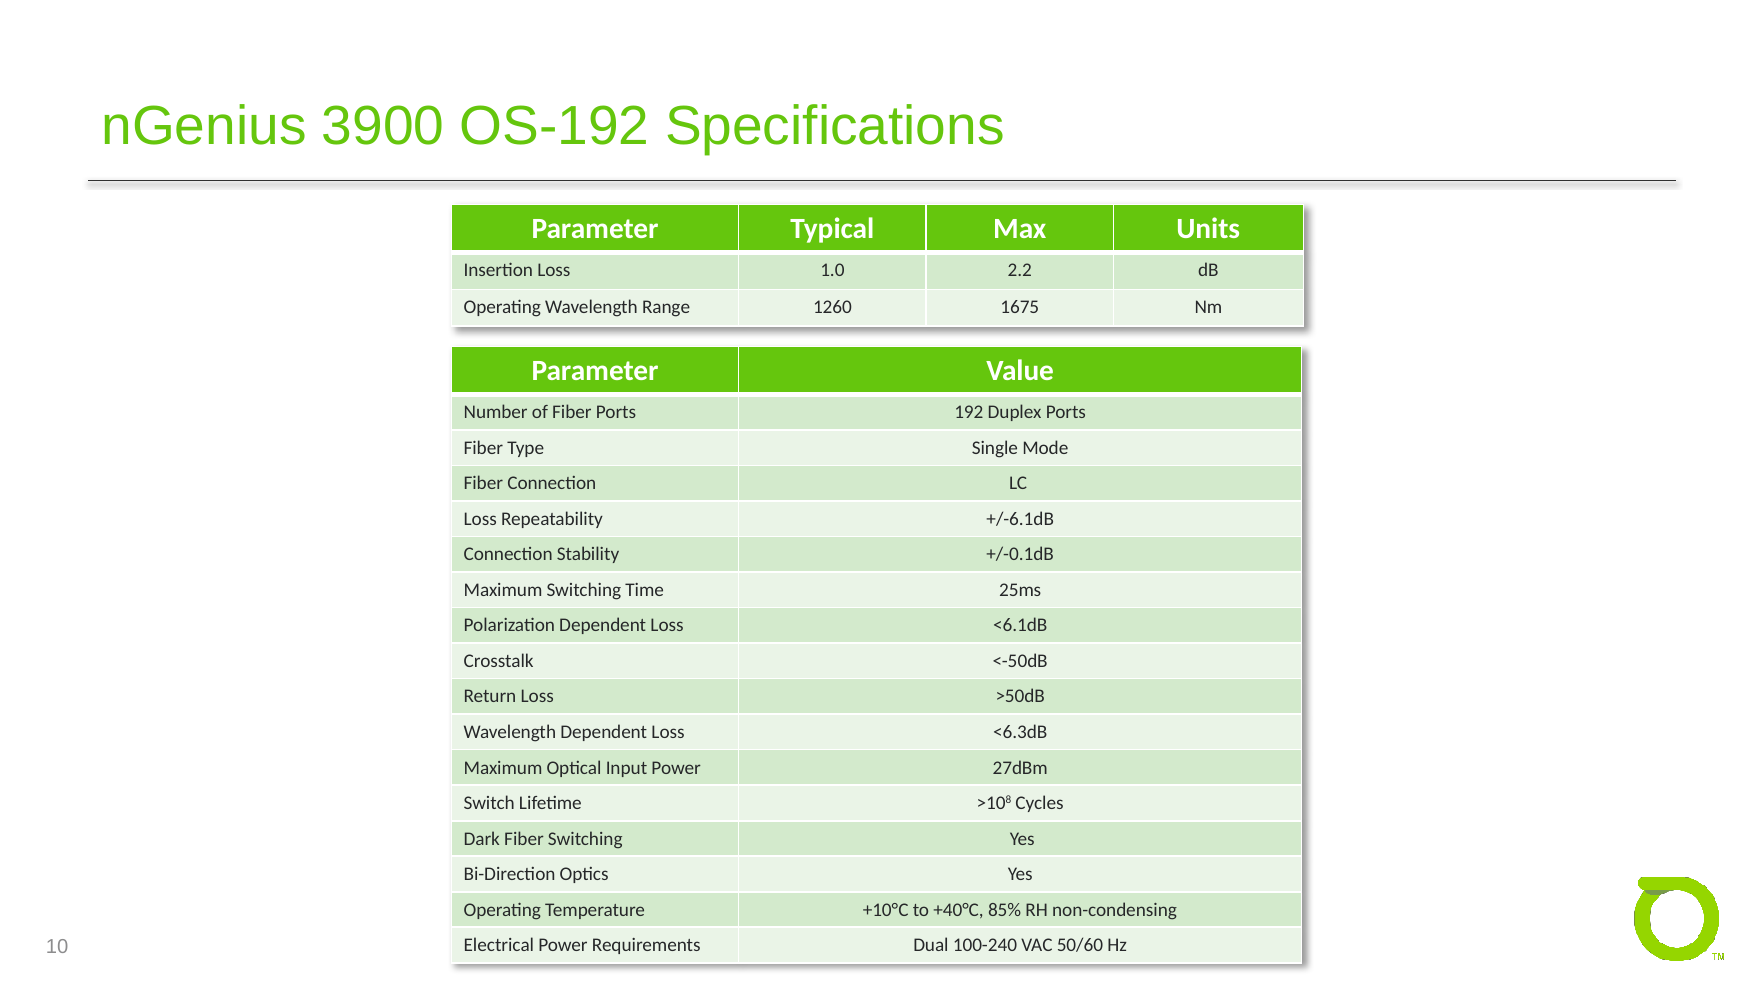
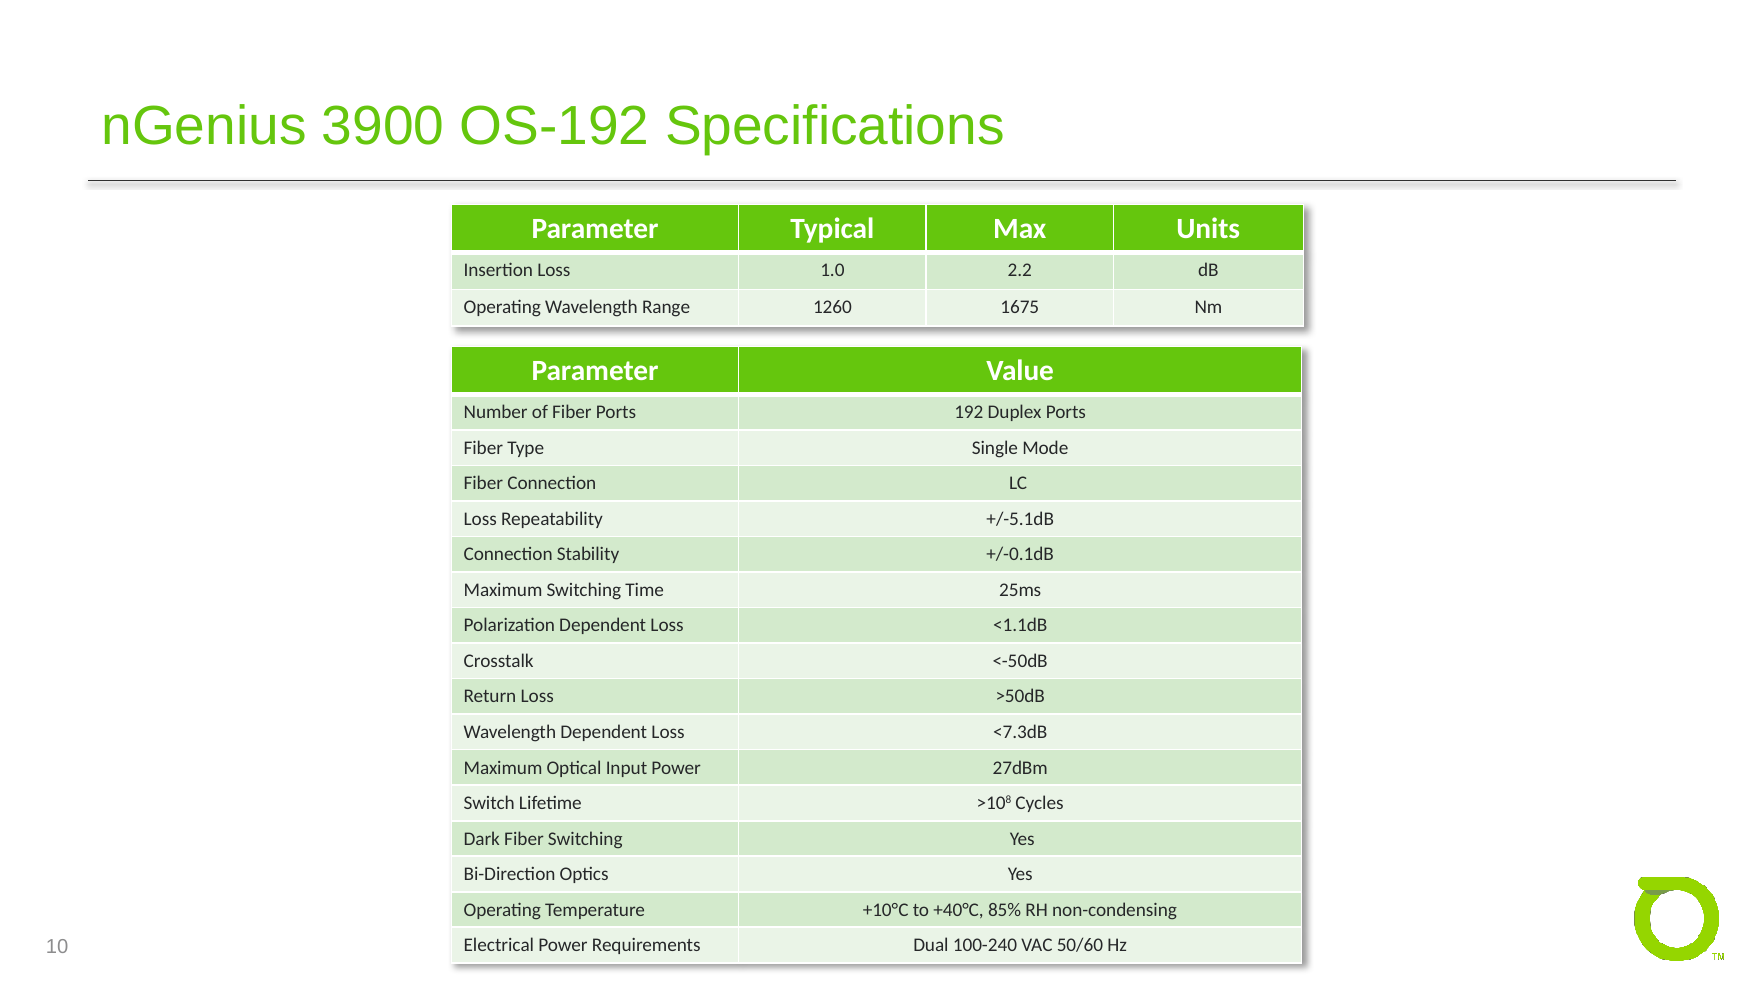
+/-6.1dB: +/-6.1dB -> +/-5.1dB (1020, 519)
<6.1dB: <6.1dB -> <1.1dB (1020, 626)
<6.3dB: <6.3dB -> <7.3dB (1020, 732)
